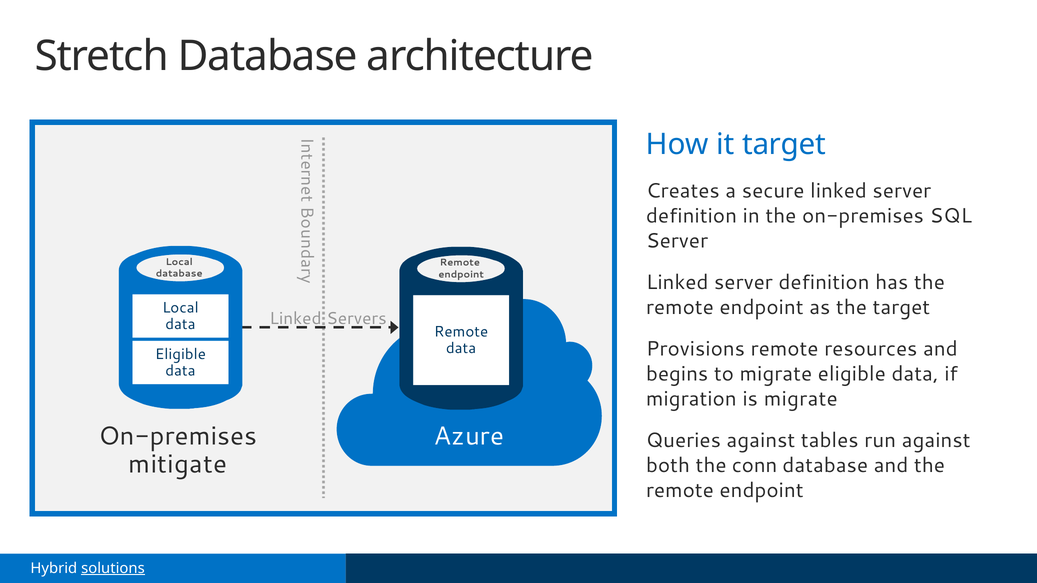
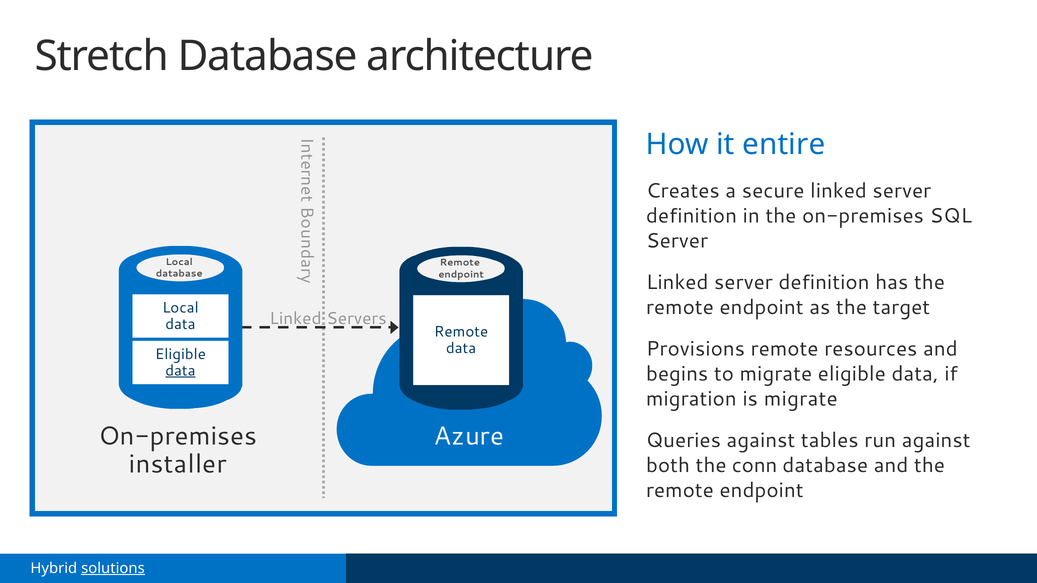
it target: target -> entire (784, 145)
data underline: none -> present (180, 371)
mitigate: mitigate -> installer (178, 464)
